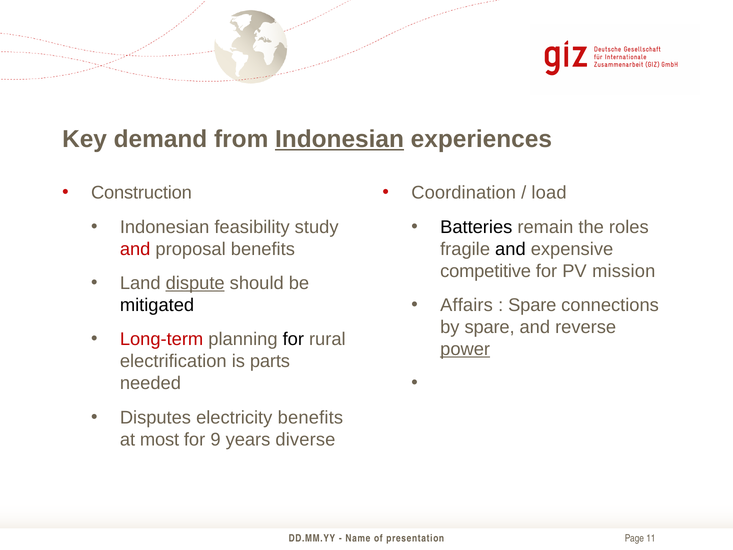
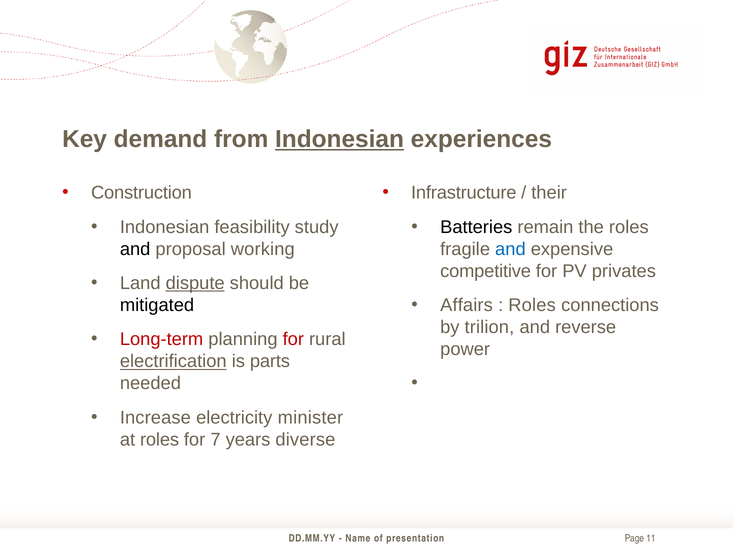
Coordination: Coordination -> Infrastructure (464, 193)
load: load -> their (549, 193)
and colour: red -> black (135, 249)
proposal benefits: benefits -> working (263, 249)
and colour: black -> blue (510, 249)
mission: mission -> privates (624, 271)
Spare: Spare -> Roles (532, 305)
by spare: spare -> trilion (489, 327)
for colour: black -> red (293, 339)
power underline: present -> none (465, 349)
electrification underline: none -> present (173, 361)
Disputes: Disputes -> Increase (155, 417)
electricity benefits: benefits -> minister (310, 417)
at most: most -> roles (160, 439)
9: 9 -> 7 (215, 439)
